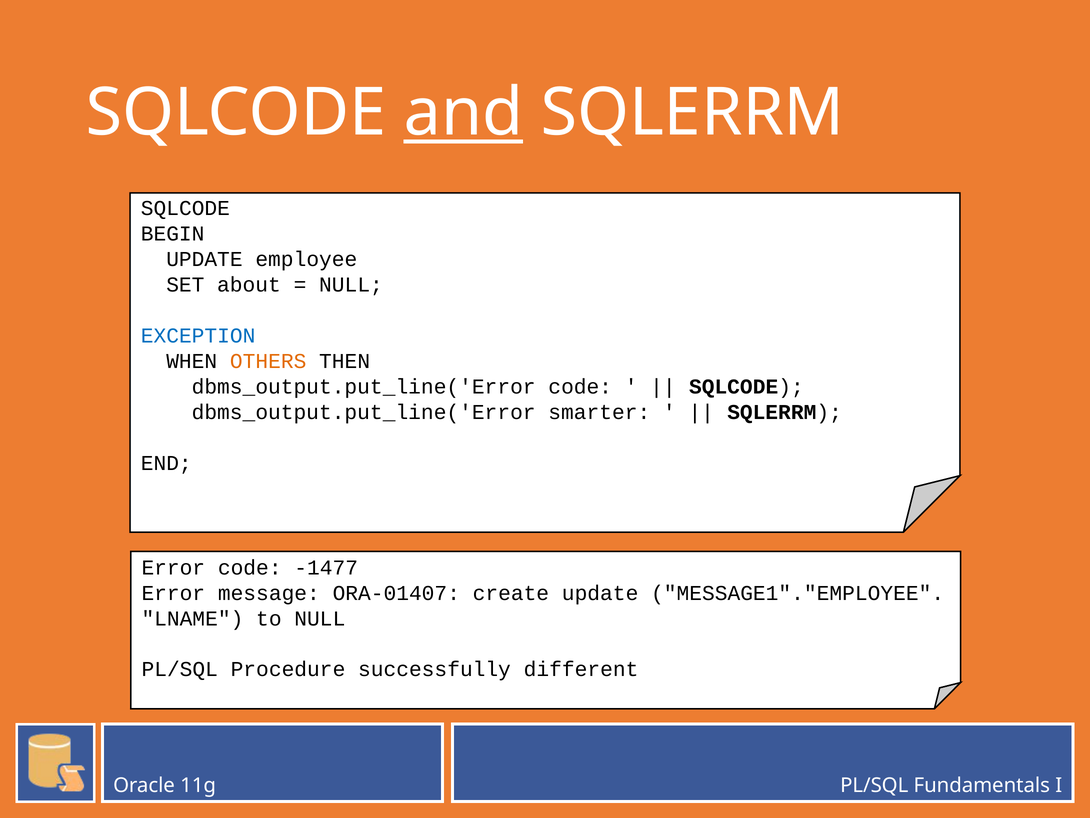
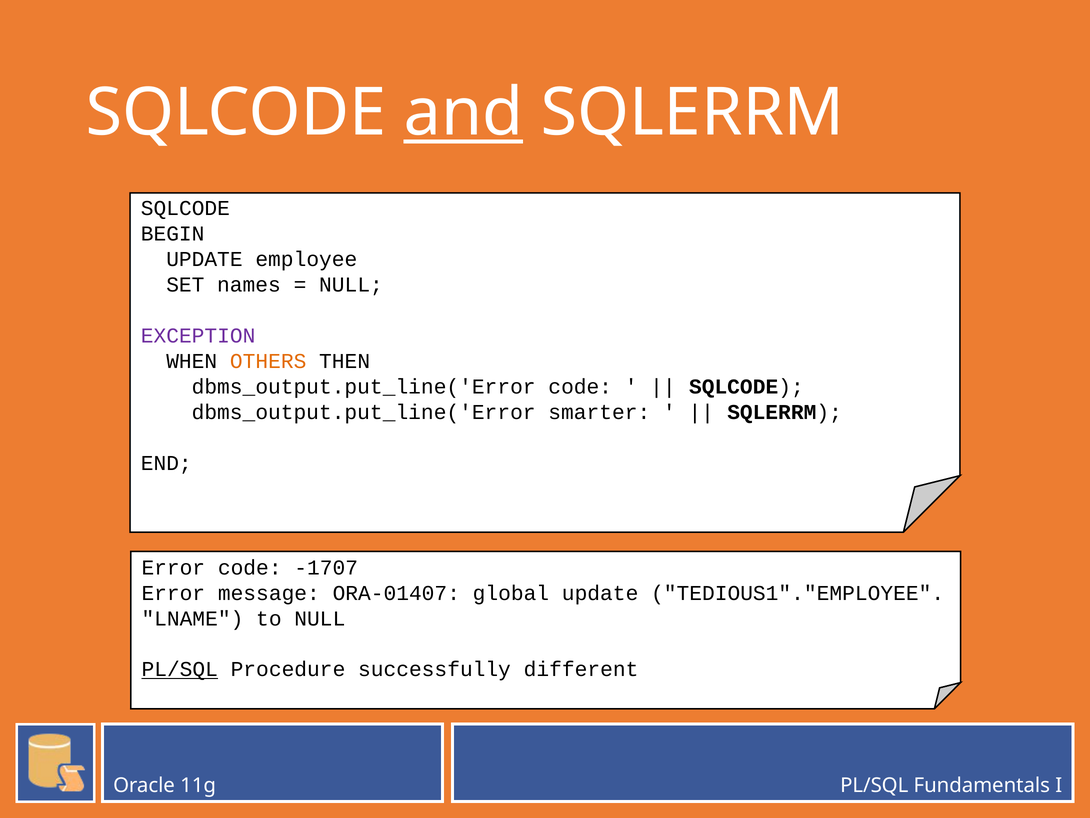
about: about -> names (249, 285)
EXCEPTION colour: blue -> purple (198, 336)
-1477: -1477 -> -1707 (326, 567)
create: create -> global (511, 593)
MESSAGE1"."EMPLOYEE: MESSAGE1"."EMPLOYEE -> TEDIOUS1"."EMPLOYEE (798, 593)
PL/SQL underline: none -> present (180, 669)
